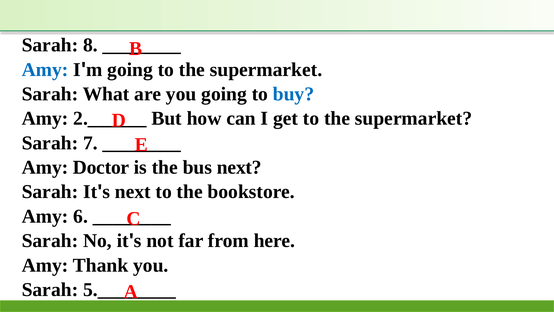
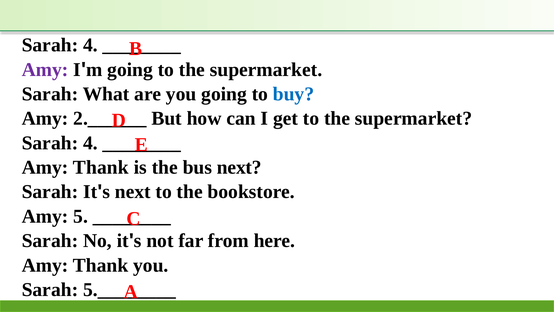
8: 8 -> 4 (90, 45)
Amy colour: blue -> purple (45, 69)
7: 7 -> 4 (90, 143)
Doctor: Doctor -> Thank (101, 167)
6: 6 -> 5 (81, 216)
